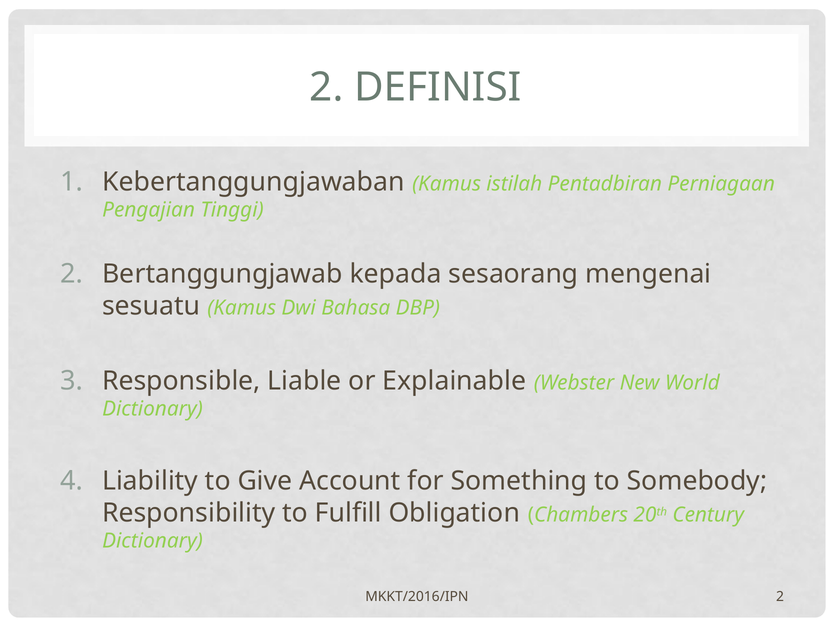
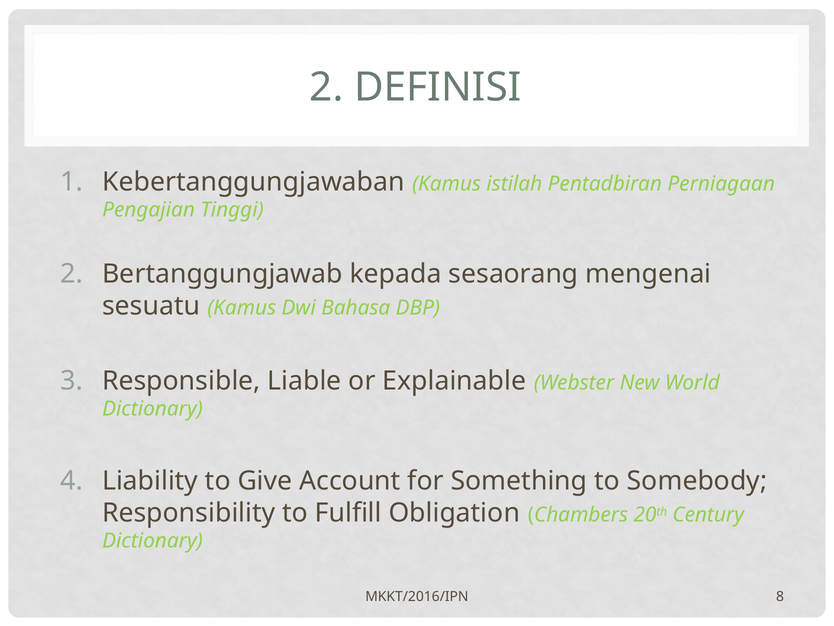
MKKT/2016/IPN 2: 2 -> 8 (780, 596)
